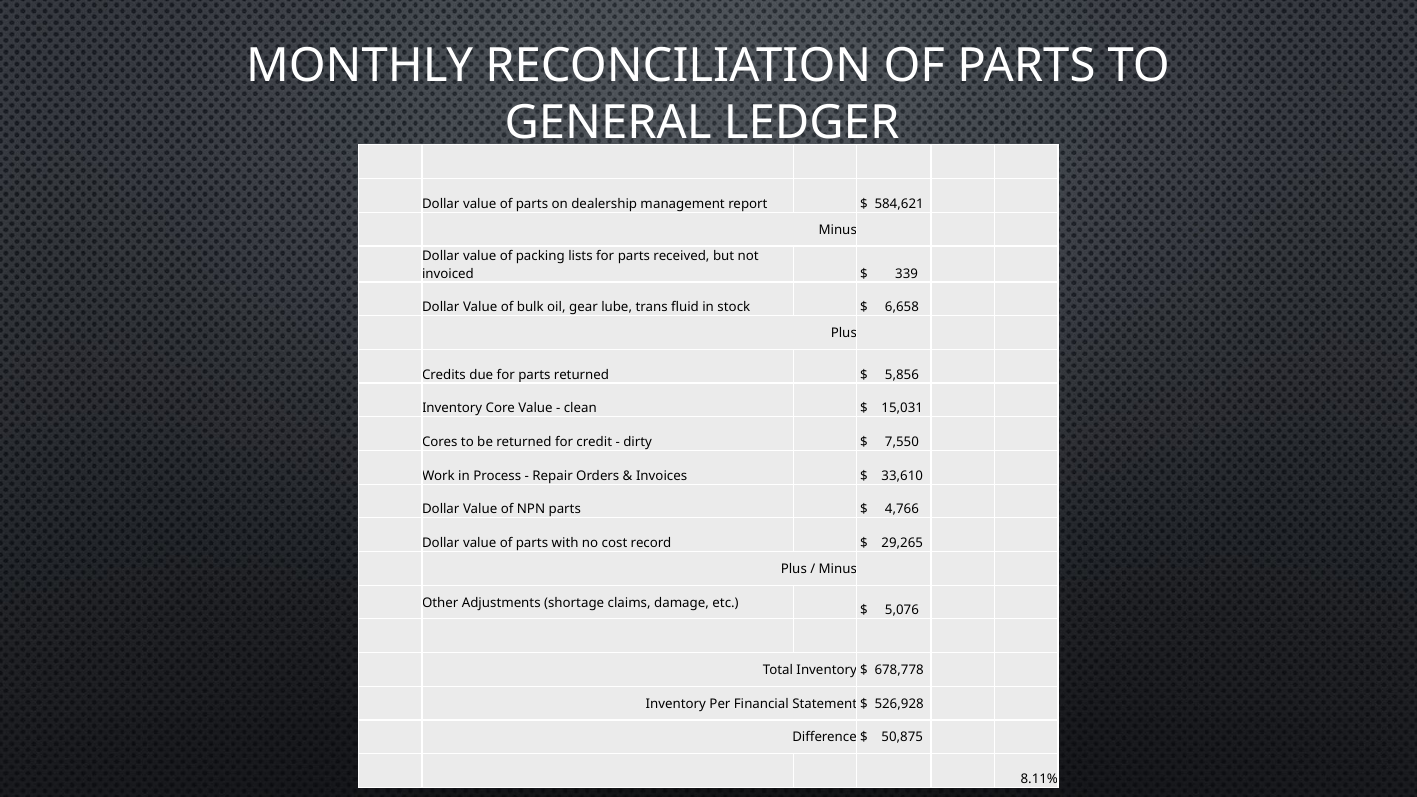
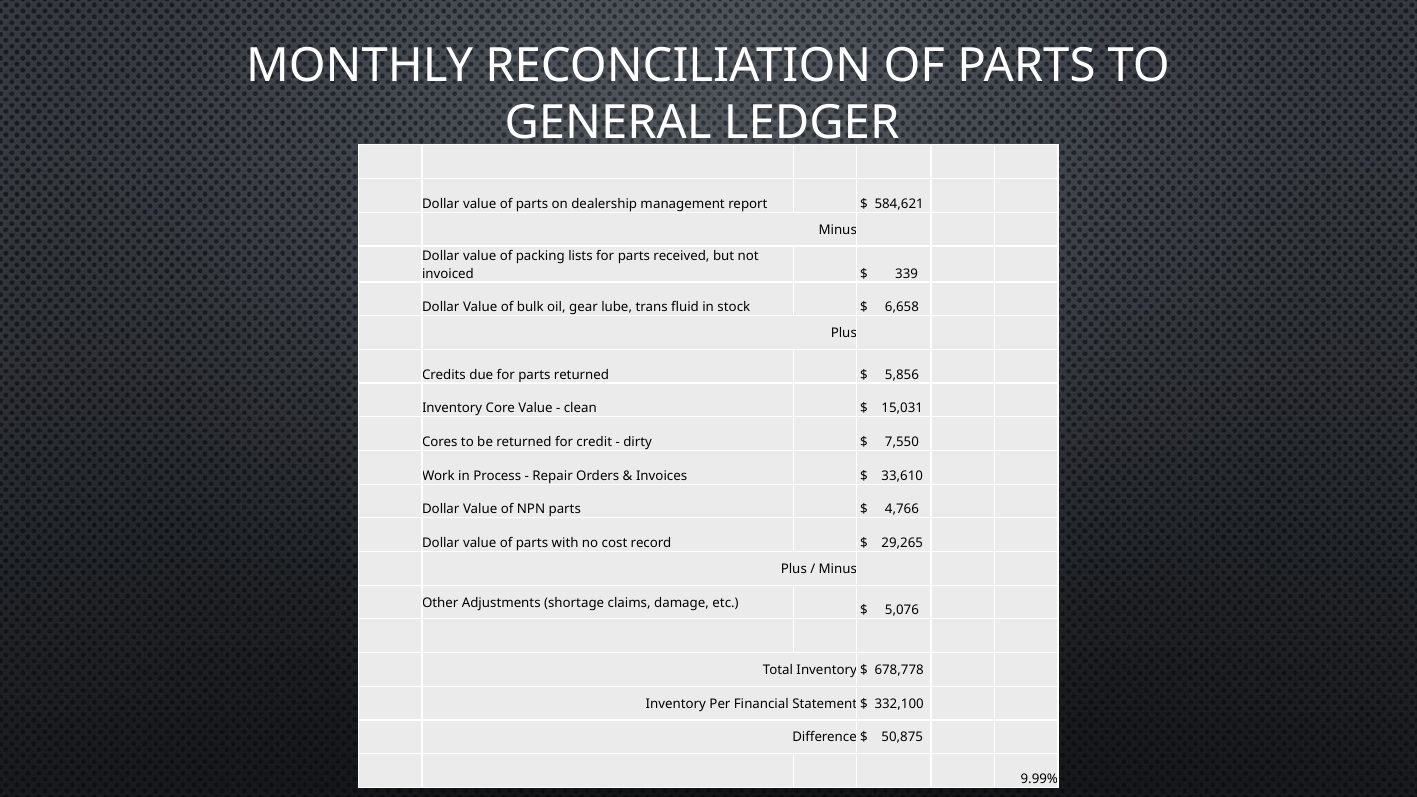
526,928: 526,928 -> 332,100 (899, 704)
8.11%: 8.11% -> 9.99% (1039, 779)
